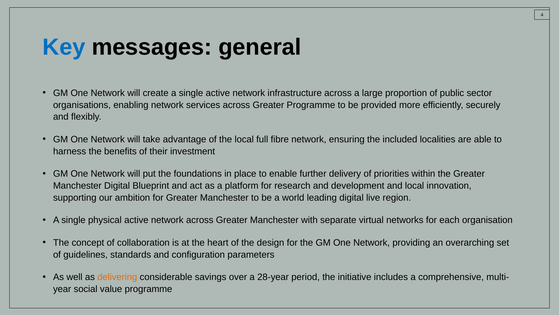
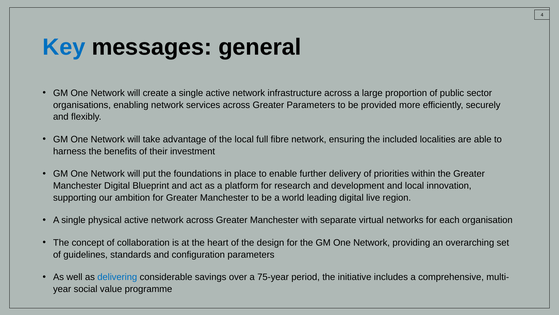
Greater Programme: Programme -> Parameters (311, 105)
delivering colour: orange -> blue (117, 277)
28-year: 28-year -> 75-year (273, 277)
